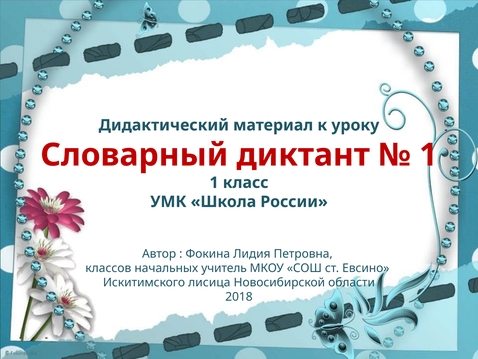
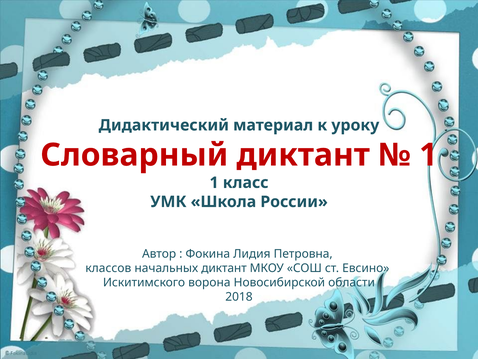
начальных учитель: учитель -> диктант (224, 268)
лисица: лисица -> ворона (209, 282)
